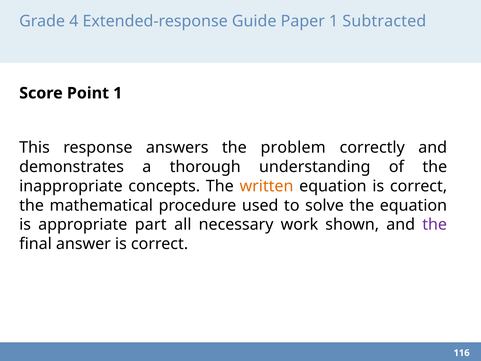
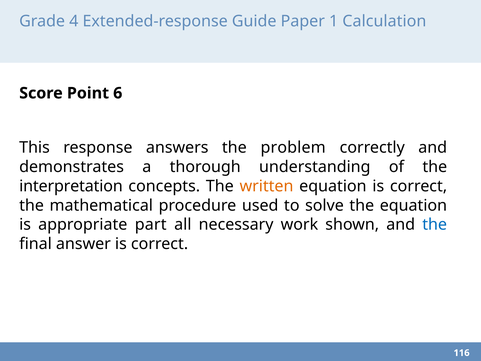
Subtracted: Subtracted -> Calculation (384, 21)
Point 1: 1 -> 6 (118, 93)
inappropriate: inappropriate -> interpretation (71, 186)
the colour: purple -> blue (435, 225)
